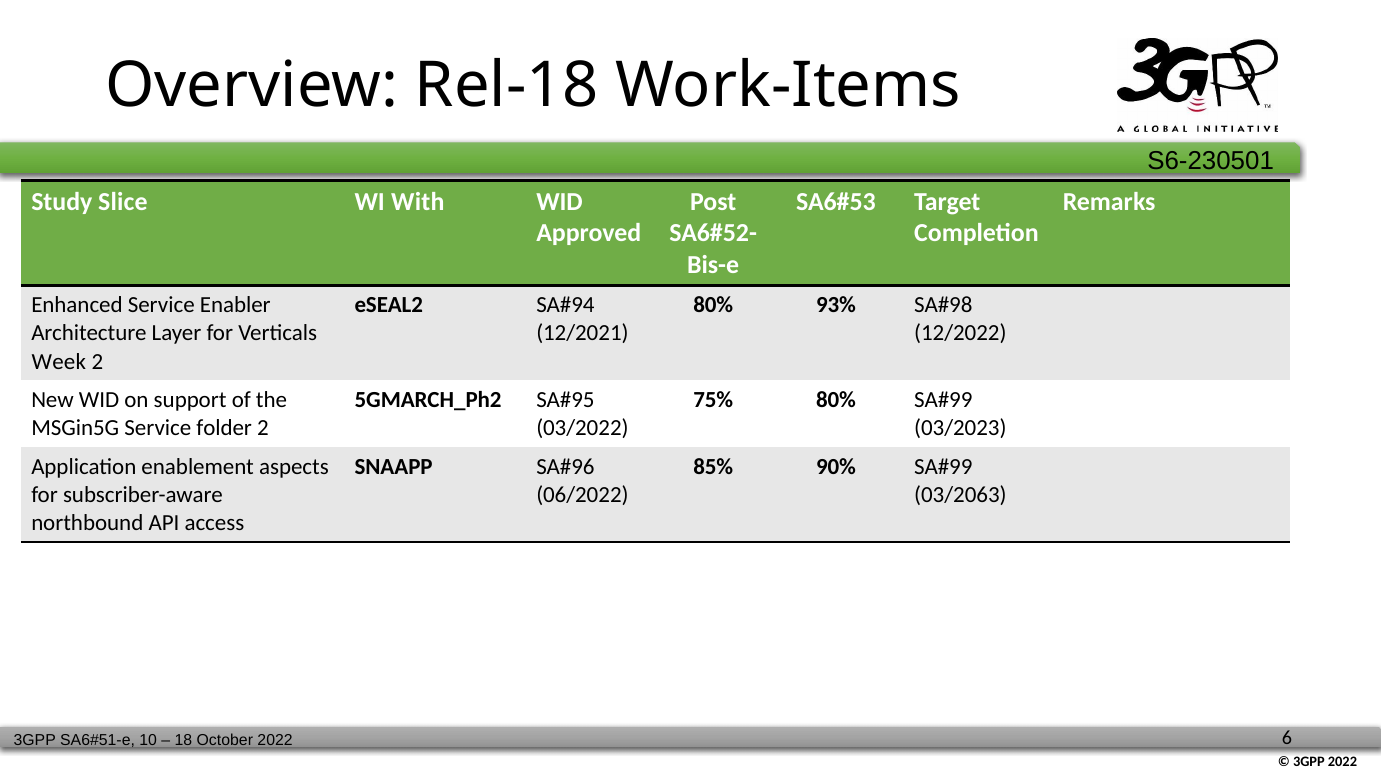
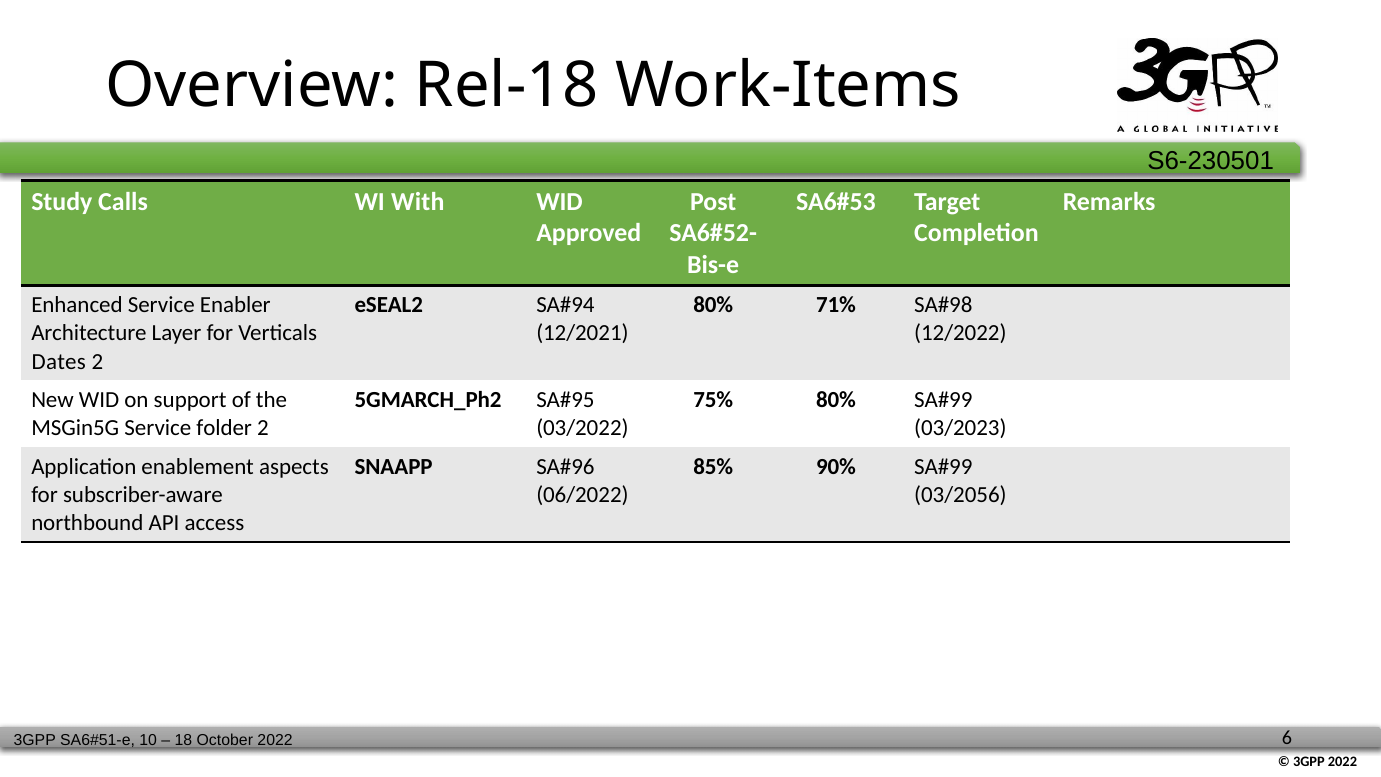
Slice: Slice -> Calls (123, 202)
93%: 93% -> 71% (836, 305)
Week: Week -> Dates (59, 361)
03/2063: 03/2063 -> 03/2056 (960, 495)
